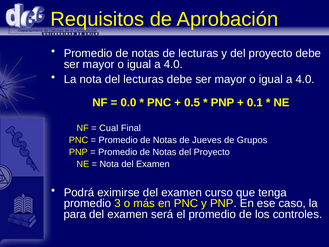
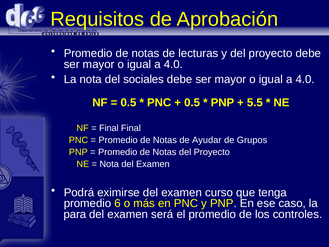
del lecturas: lecturas -> sociales (144, 79)
0.0: 0.0 -> 0.5 (128, 102)
0.1: 0.1 -> 5.5 (255, 102)
Cual: Cual -> Final (109, 128)
Jueves: Jueves -> Ayudar (207, 140)
3: 3 -> 6 (118, 203)
